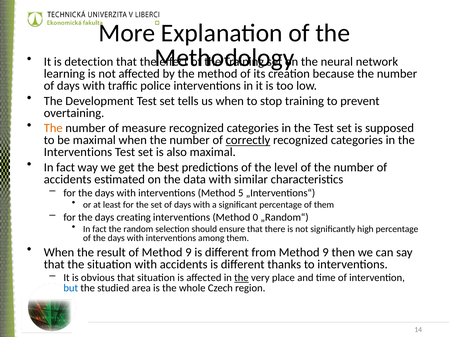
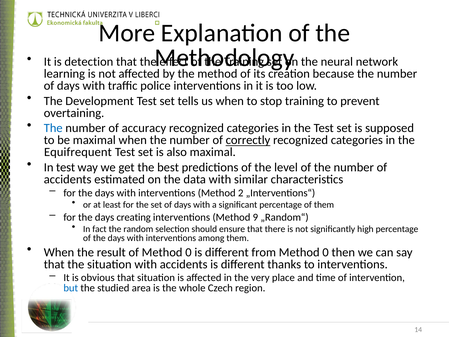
The colour: orange -> blue (53, 128)
measure: measure -> accuracy (144, 128)
Interventions: Interventions -> Equifrequent (78, 152)
fact: fact -> test (66, 167)
5: 5 -> 2 (241, 193)
0: 0 -> 9 (255, 217)
of Method 9: 9 -> 0 (188, 252)
from Method 9: 9 -> 0 (326, 252)
the underline: present -> none (241, 278)
